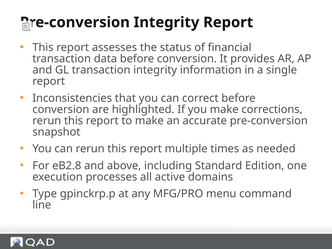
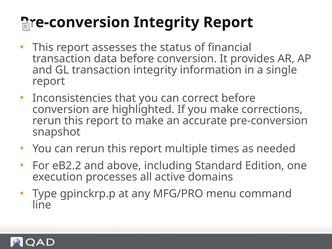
eB2.8: eB2.8 -> eB2.2 (67, 166)
